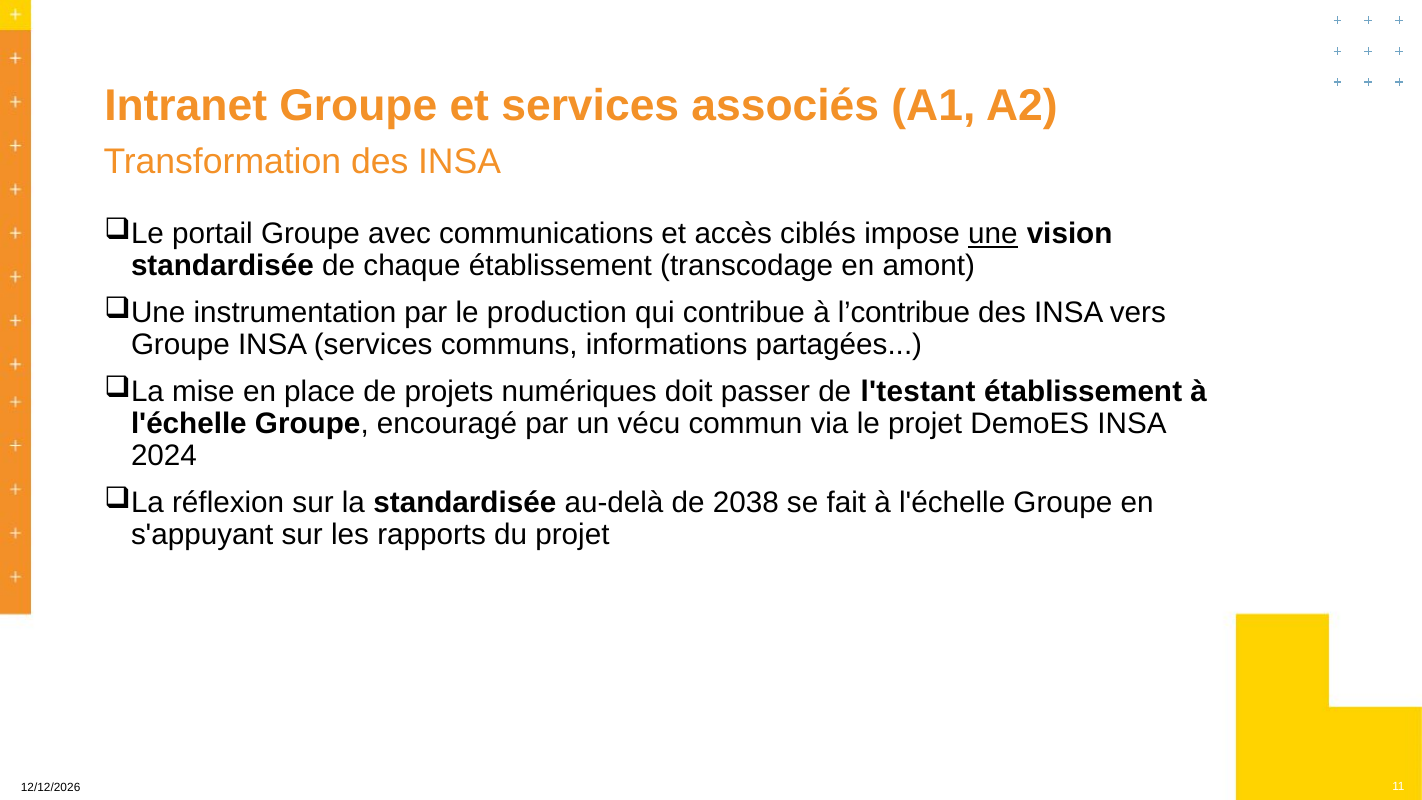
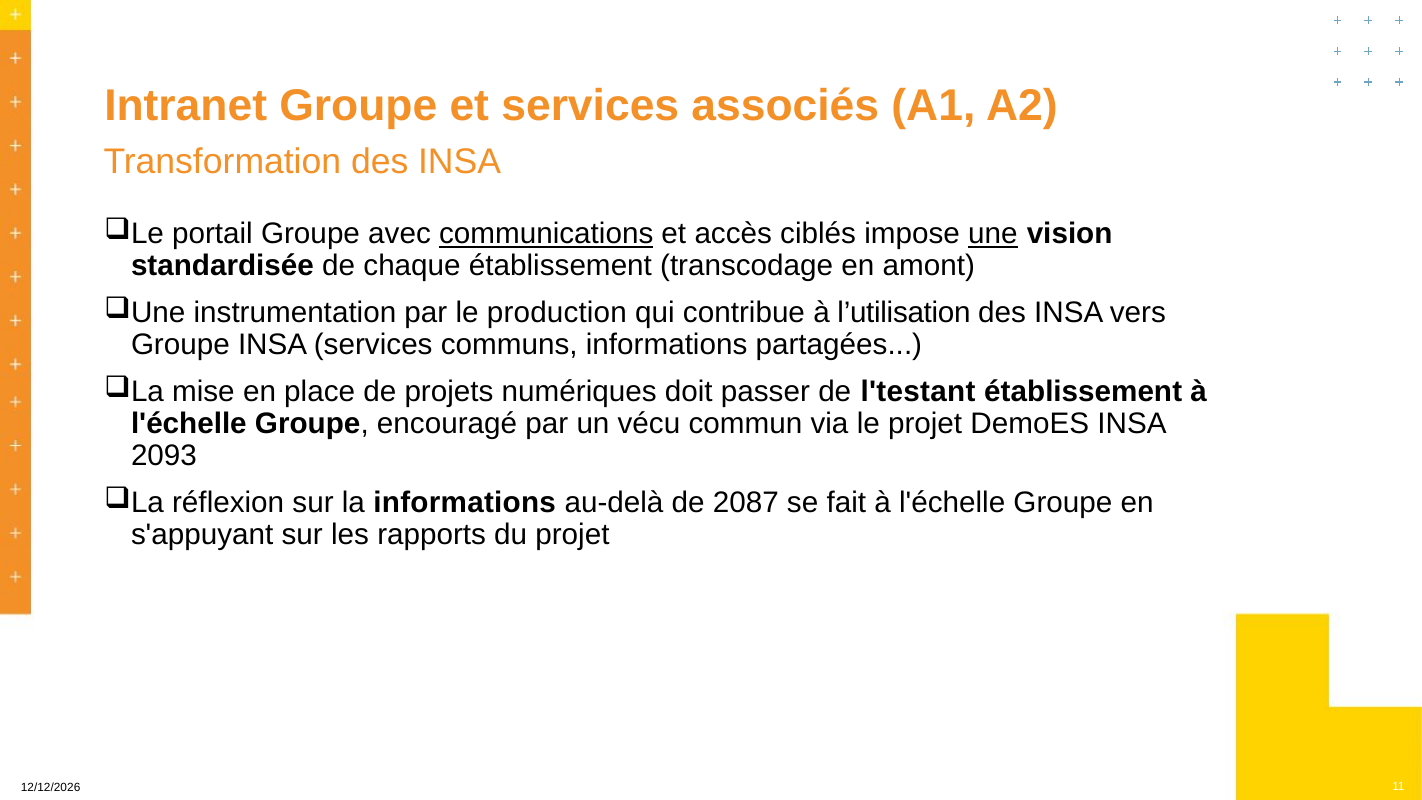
communications underline: none -> present (546, 234)
l’contribue: l’contribue -> l’utilisation (904, 313)
2024: 2024 -> 2093 (164, 456)
la standardisée: standardisée -> informations (465, 503)
2038: 2038 -> 2087 (746, 503)
